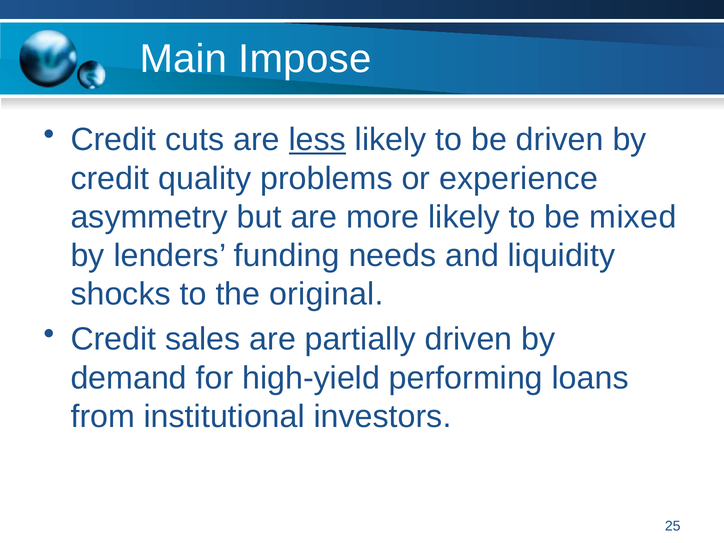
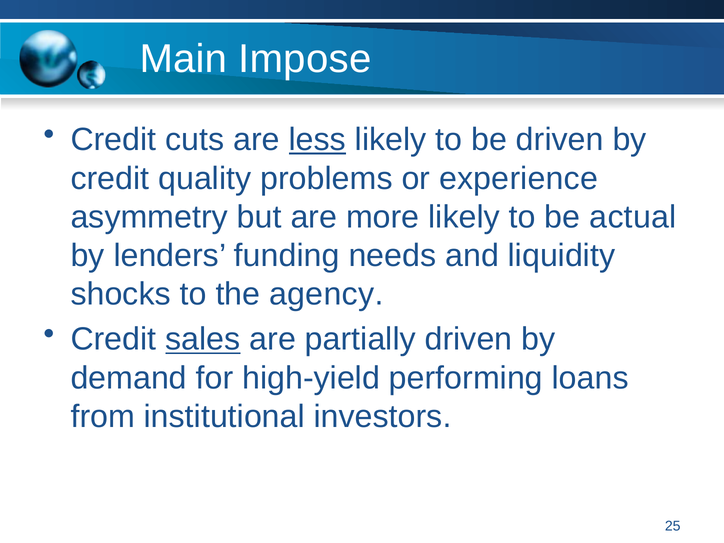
mixed: mixed -> actual (633, 217)
original: original -> agency (326, 294)
sales underline: none -> present (203, 339)
